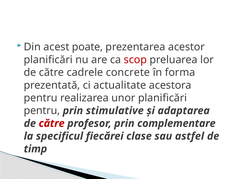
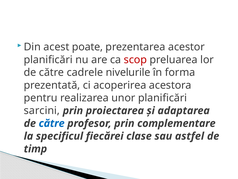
concrete: concrete -> nivelurile (128, 72)
actualitate: actualitate -> acoperirea (120, 85)
pentru: pentru -> sarcini (42, 110)
stimulative: stimulative -> proiectarea (115, 110)
către colour: red -> blue (52, 123)
